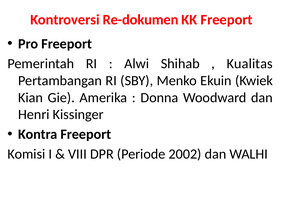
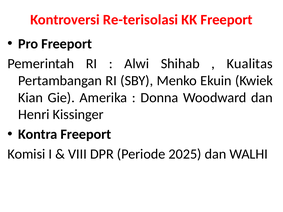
Re-dokumen: Re-dokumen -> Re-terisolasi (140, 20)
2002: 2002 -> 2025 (185, 154)
